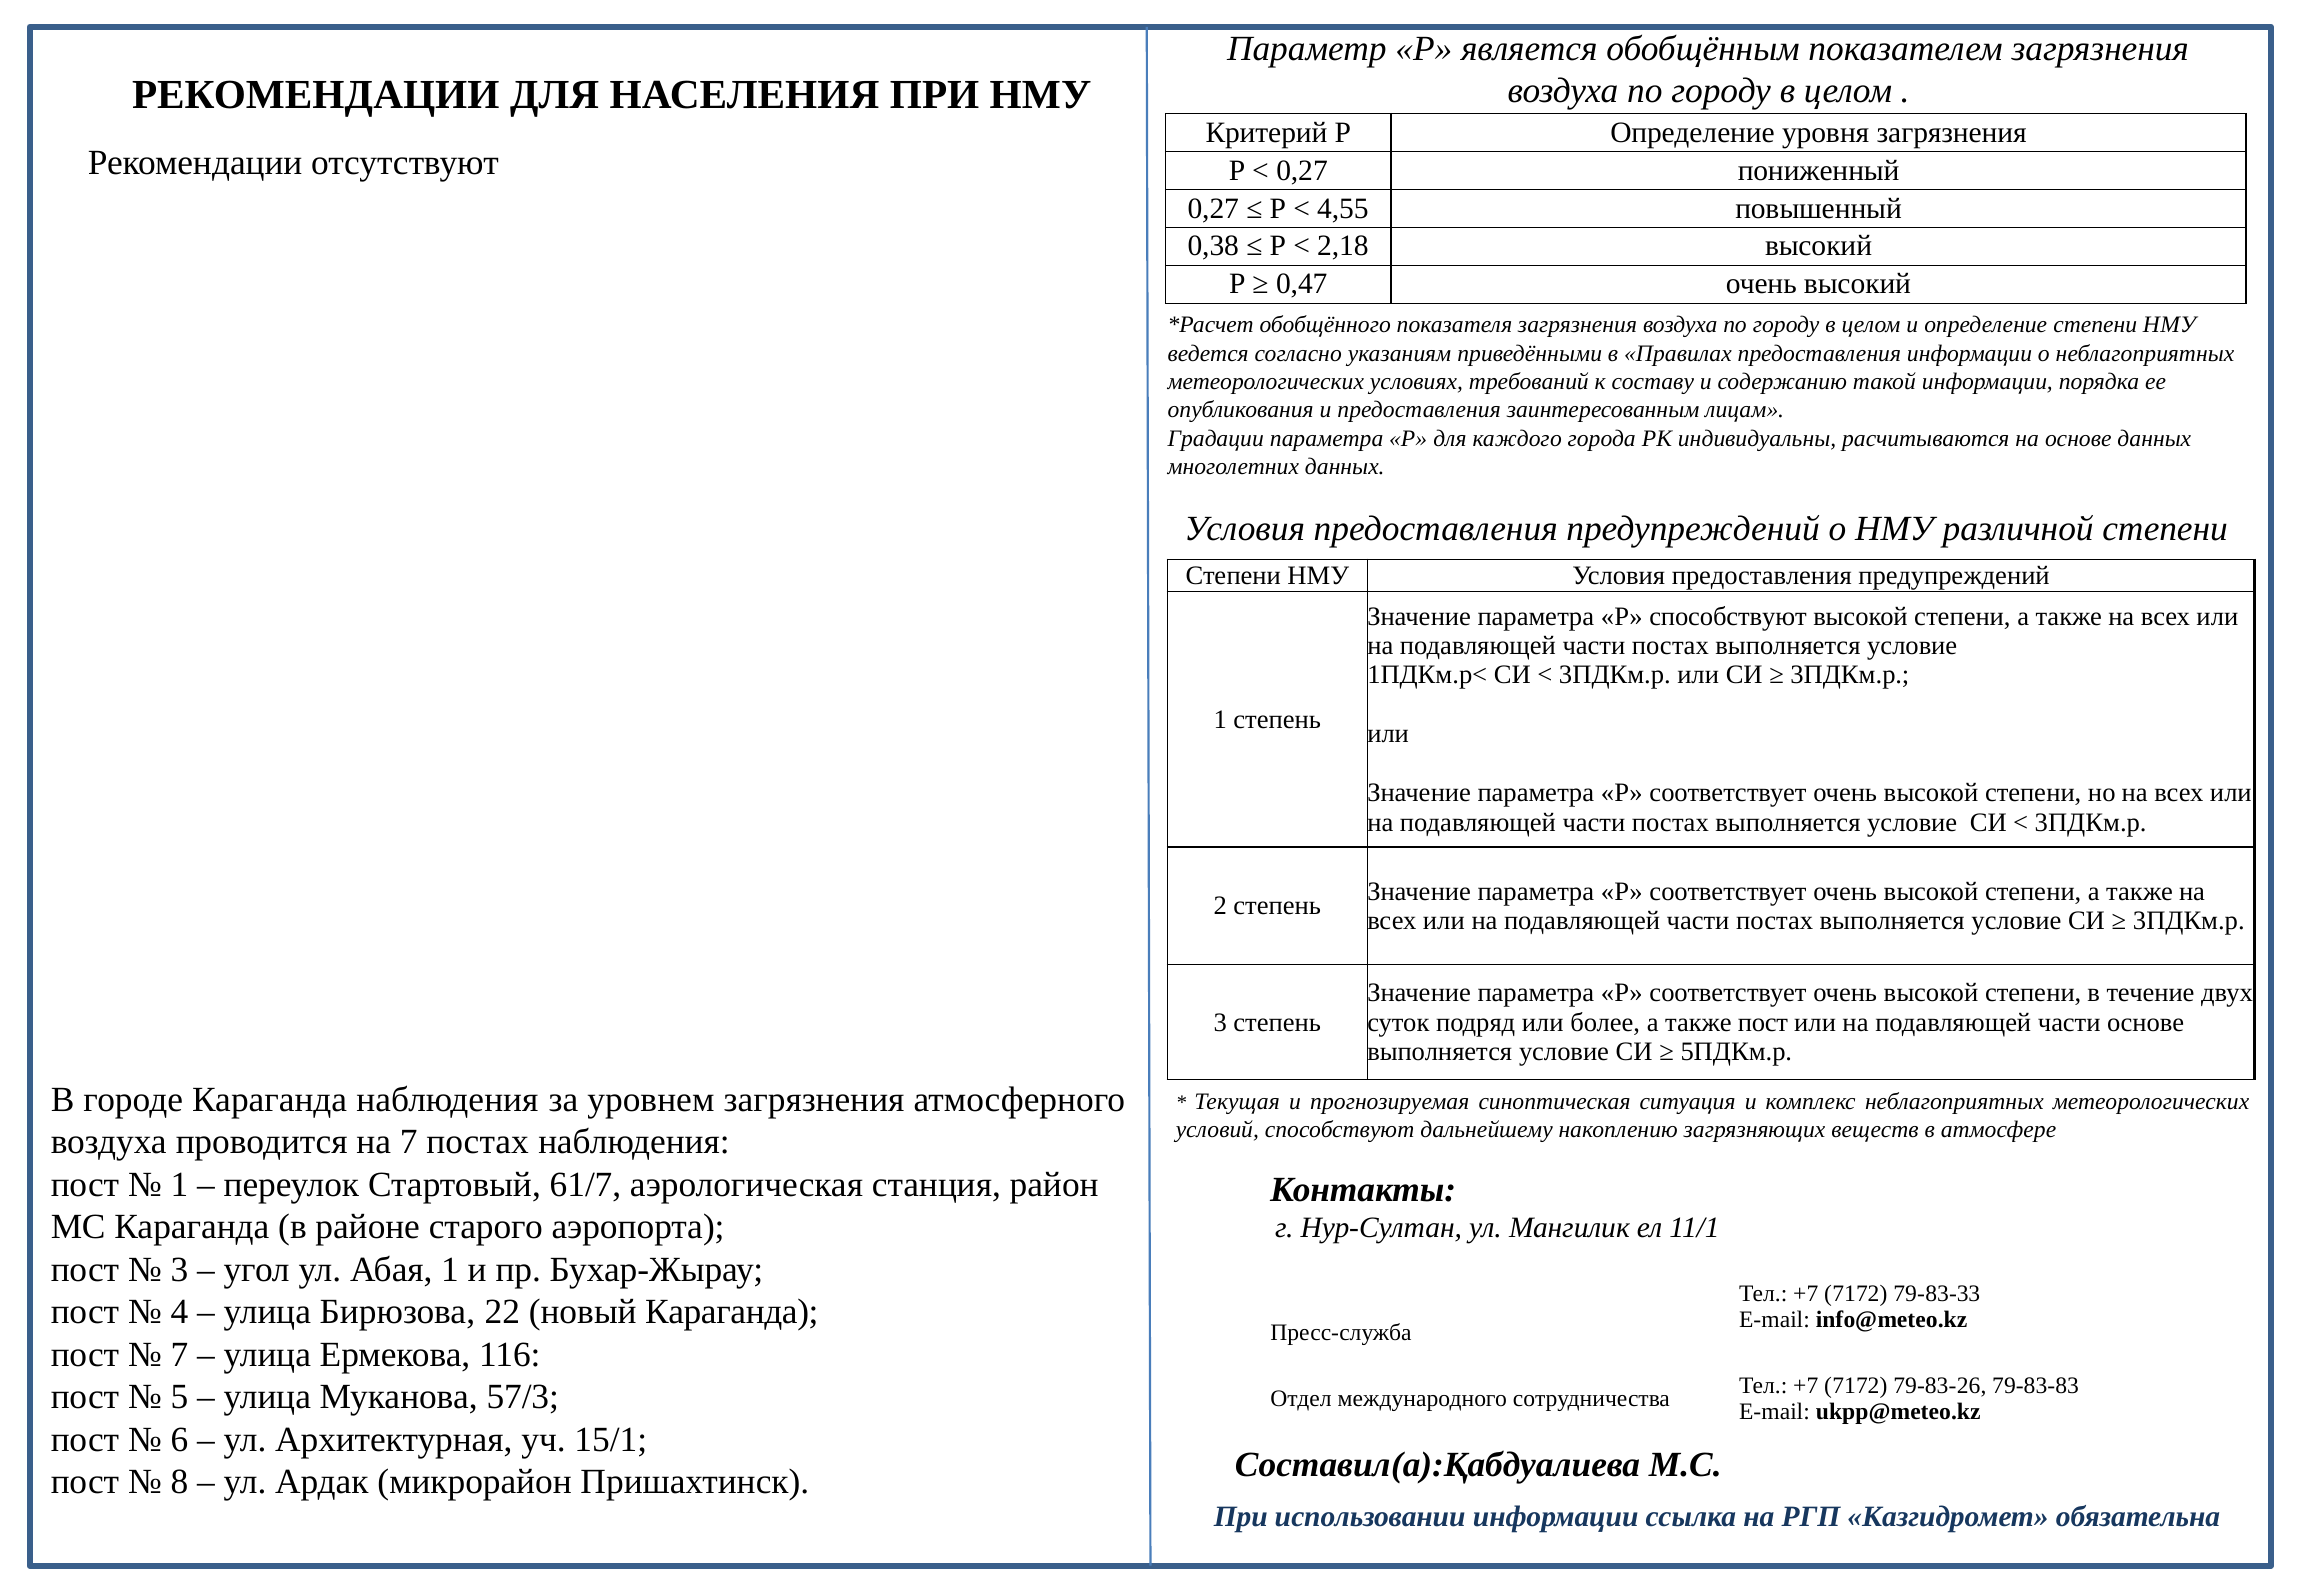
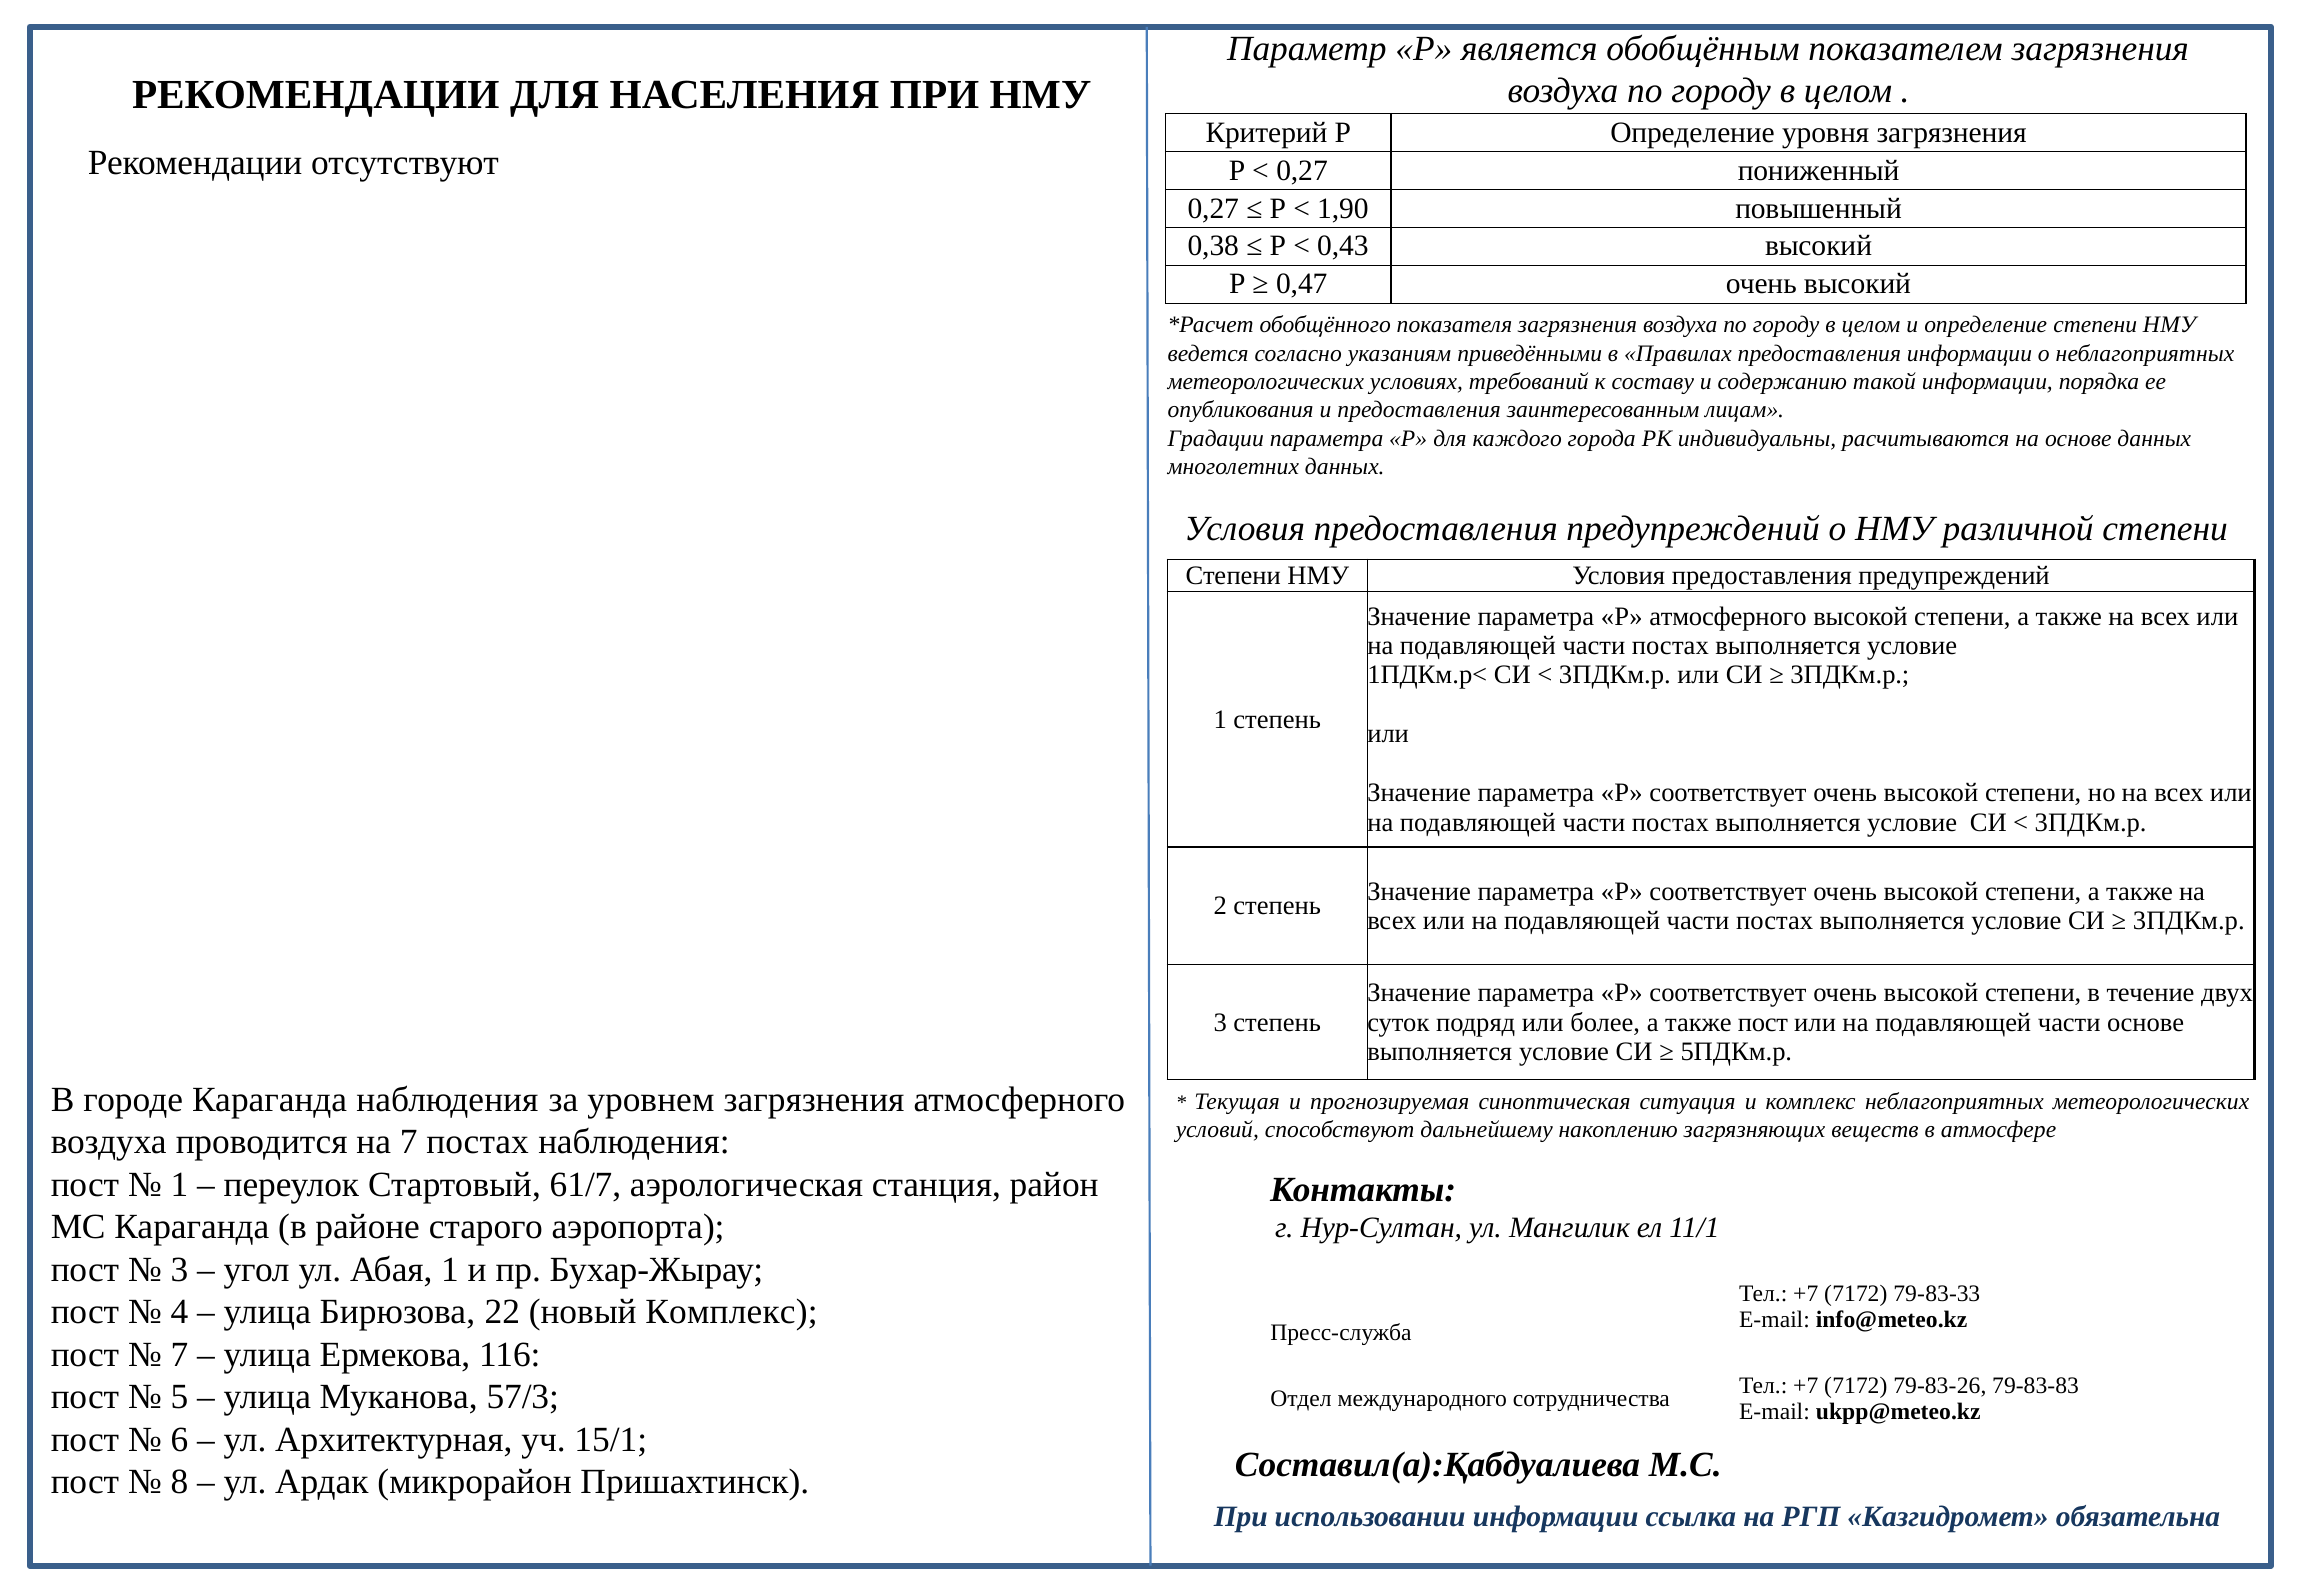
4,55: 4,55 -> 1,90 (1343, 208)
2,18: 2,18 -> 0,43 (1343, 246)
Р способствуют: способствуют -> атмосферного (1728, 616)
новый Караганда: Караганда -> Комплекс (732, 1312)
